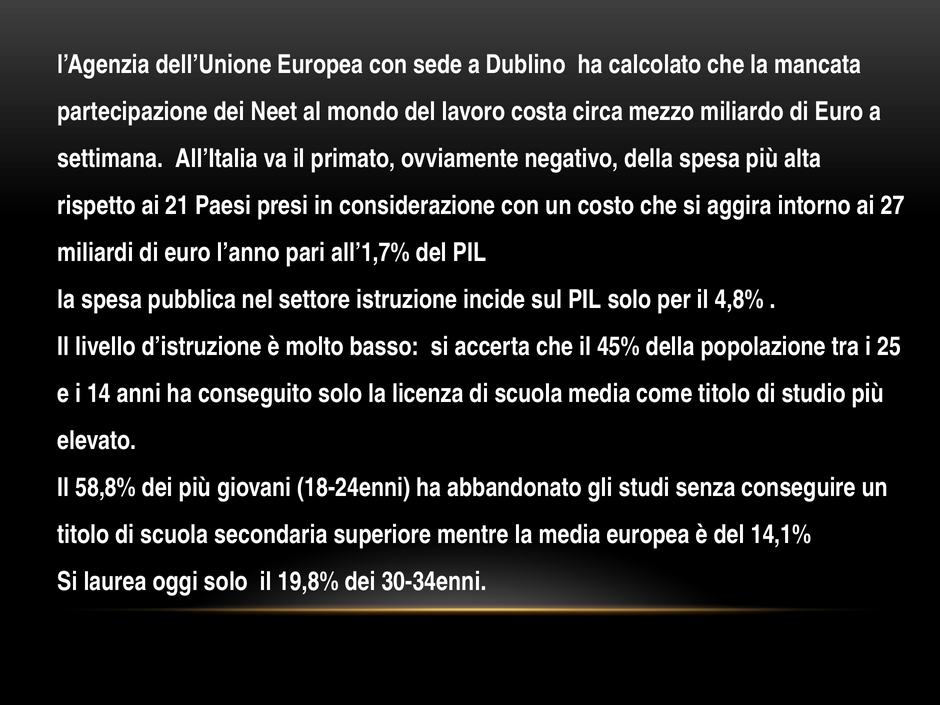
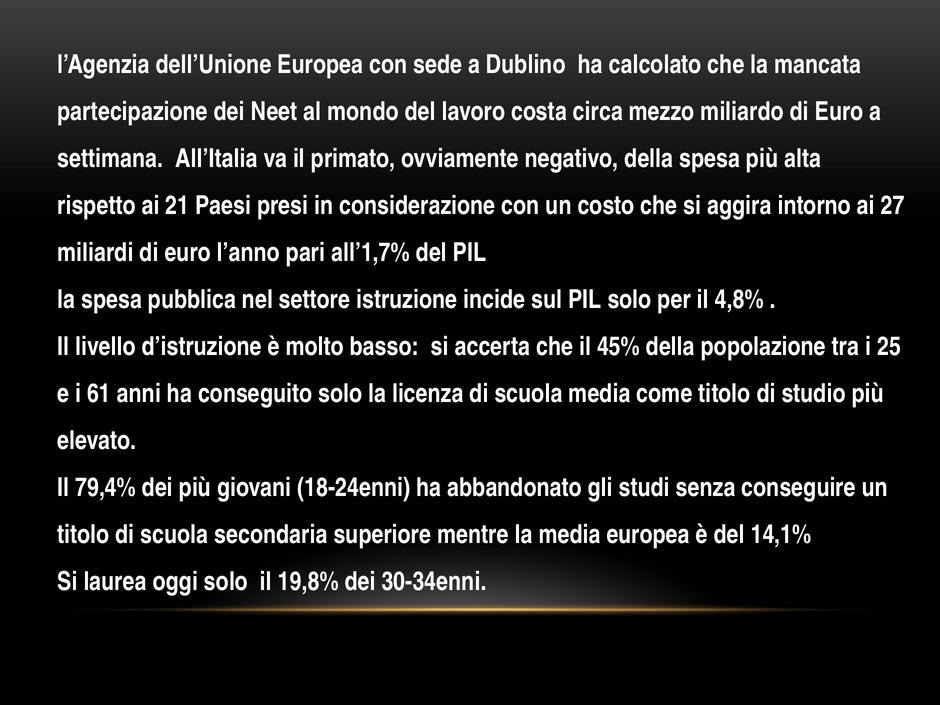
14: 14 -> 61 (99, 394)
58,8%: 58,8% -> 79,4% (106, 488)
